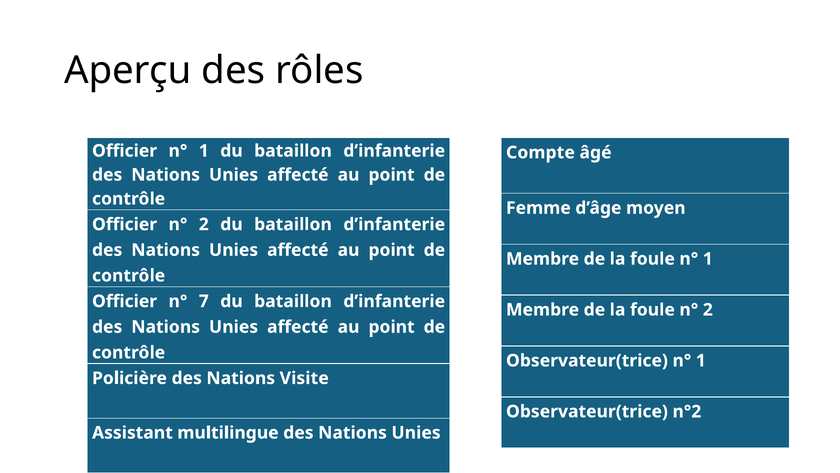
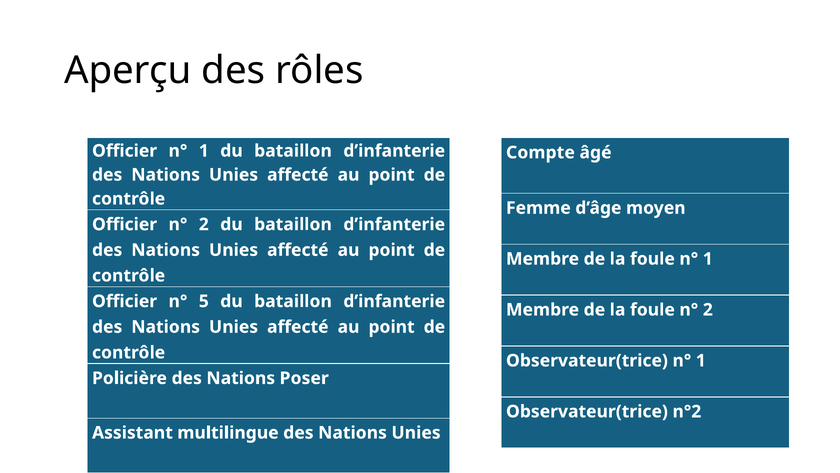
7: 7 -> 5 (204, 301)
Visite: Visite -> Poser (304, 378)
